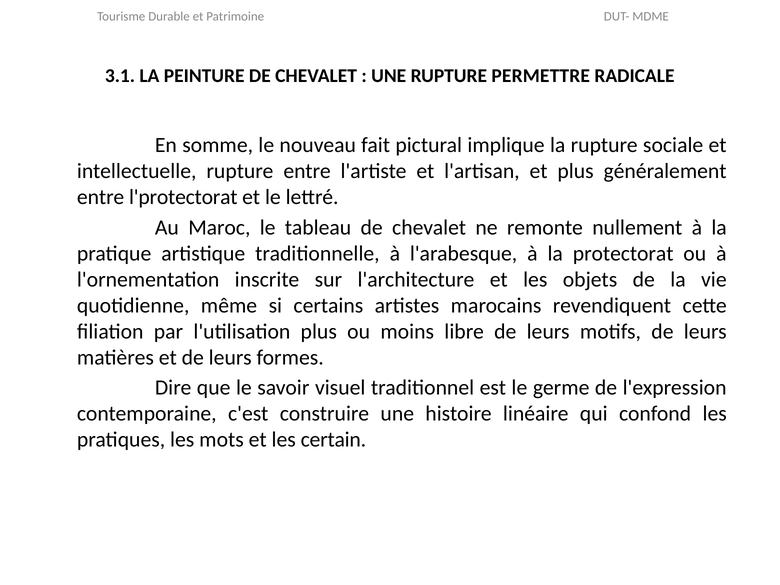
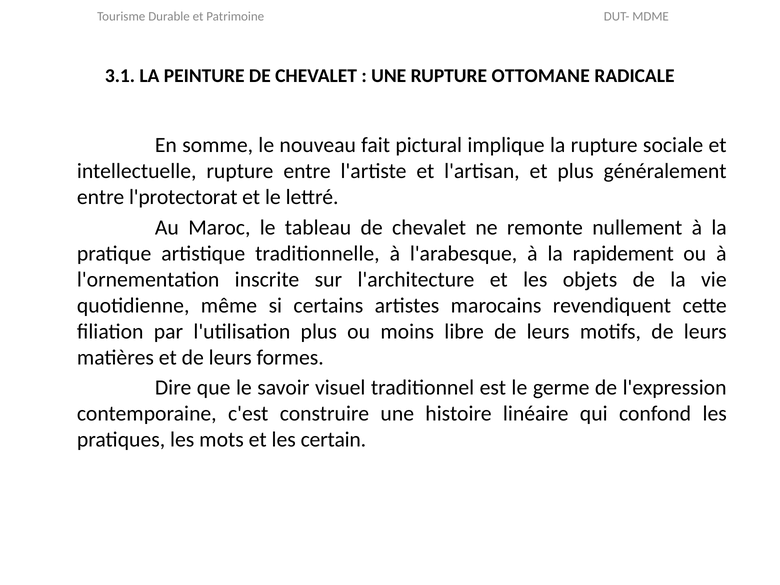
PERMETTRE: PERMETTRE -> OTTOMANE (541, 76)
protectorat: protectorat -> rapidement (623, 253)
